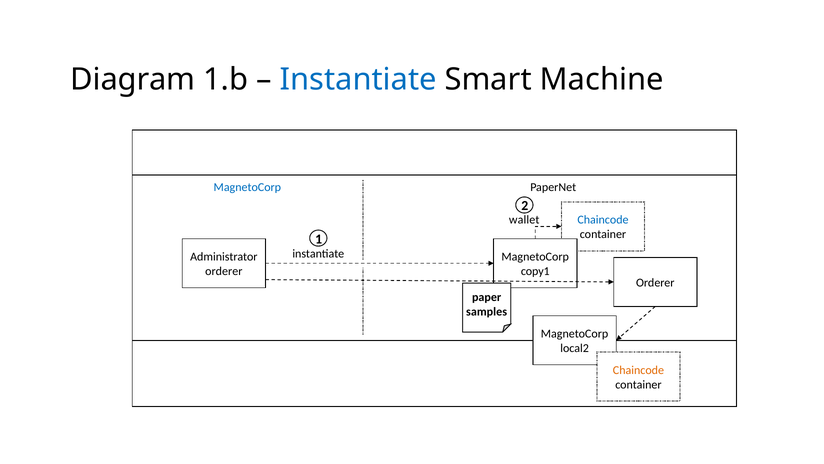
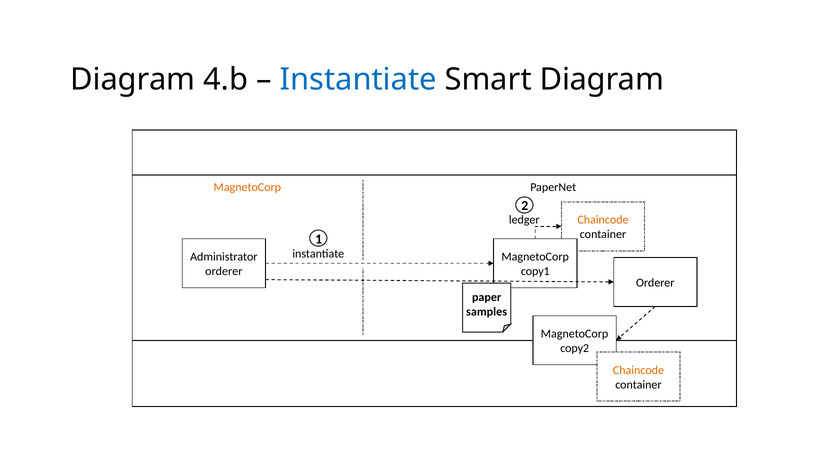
1.b: 1.b -> 4.b (226, 80)
Smart Machine: Machine -> Diagram (602, 80)
MagnetoCorp colour: blue -> orange (247, 187)
wallet: wallet -> ledger (524, 219)
Chaincode colour: blue -> orange (603, 220)
local2: local2 -> copy2 (575, 348)
